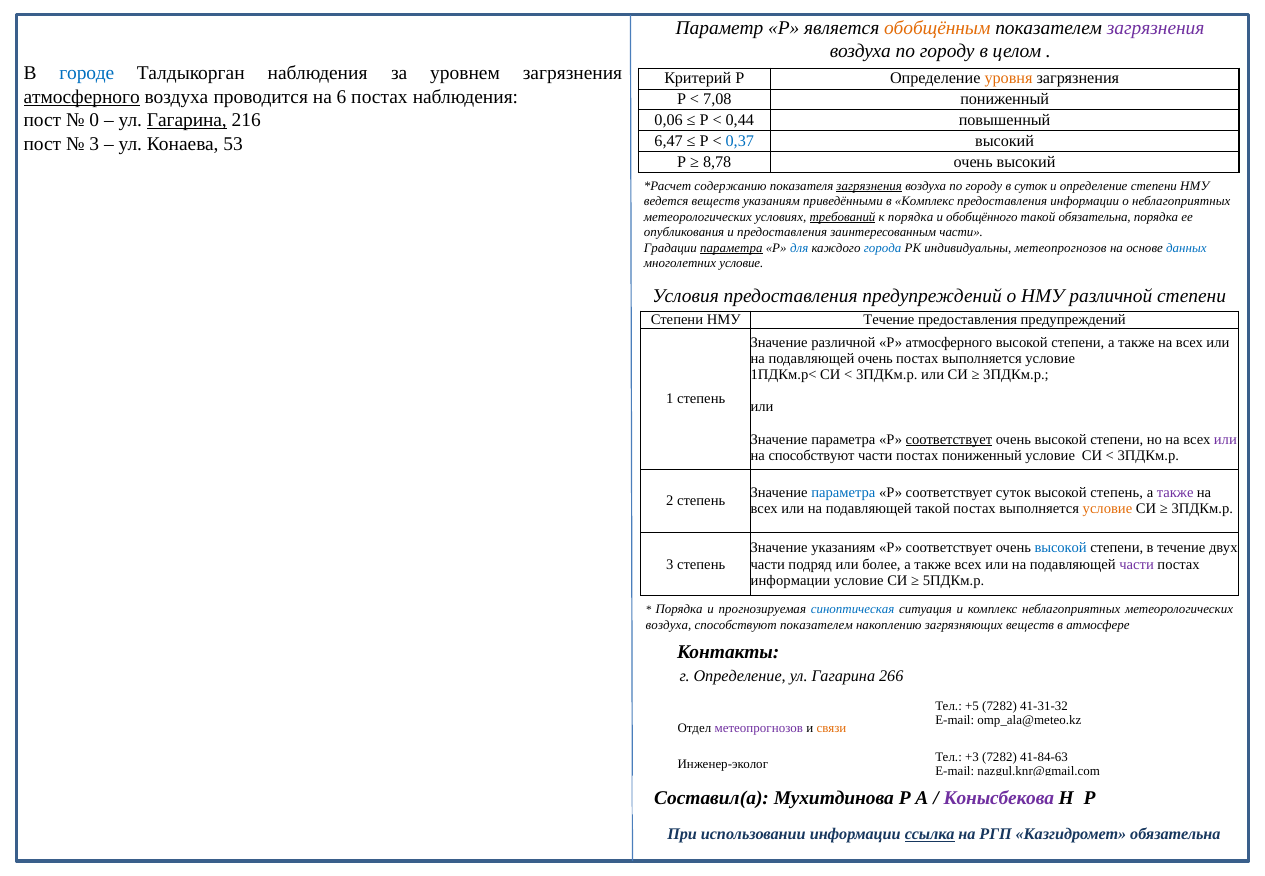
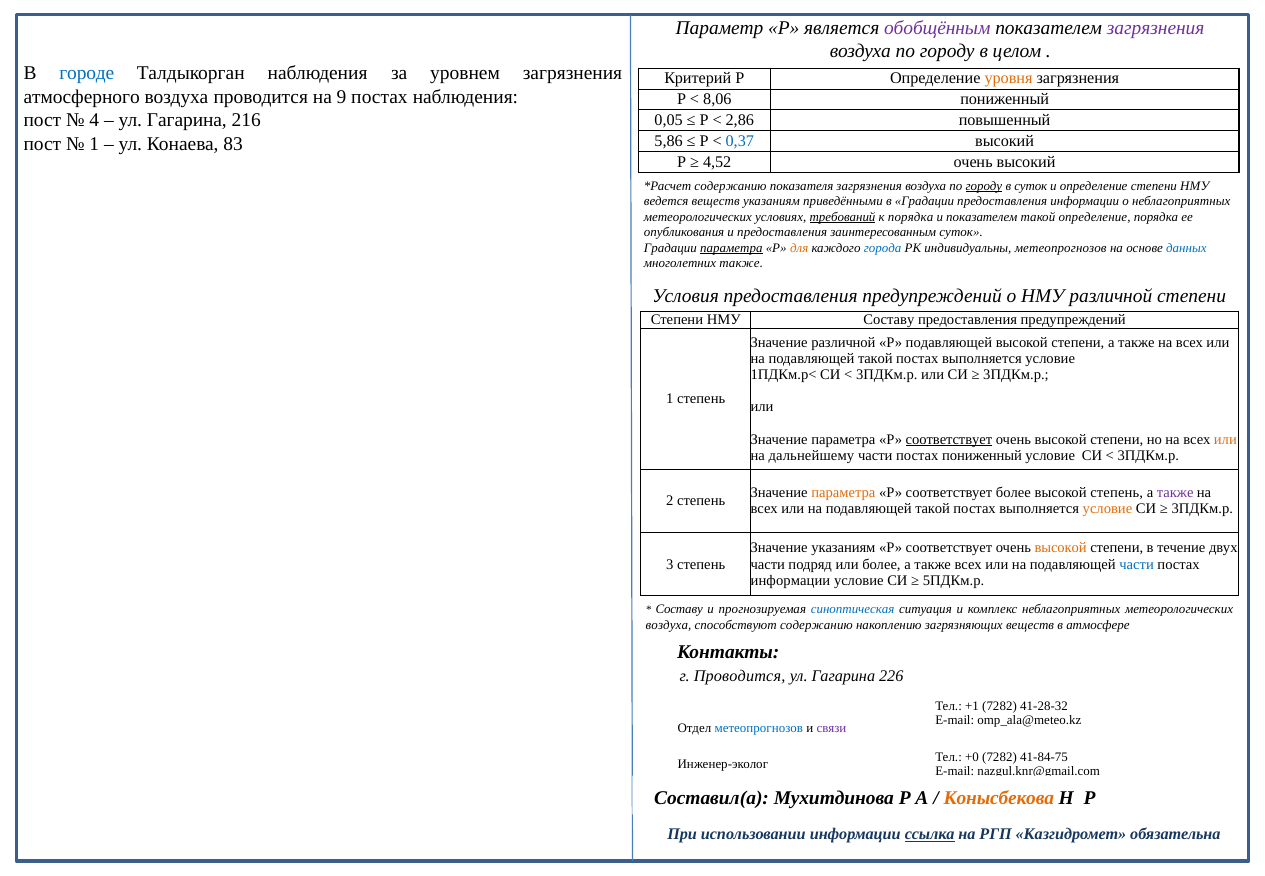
обобщённым colour: orange -> purple (937, 28)
атмосферного underline: present -> none (82, 97)
6: 6 -> 9 (342, 97)
7,08: 7,08 -> 8,06 (717, 99)
0: 0 -> 4 (94, 120)
Гагарина underline: present -> none (187, 120)
0,06: 0,06 -> 0,05 (669, 120)
0,44: 0,44 -> 2,86 (740, 120)
6,47: 6,47 -> 5,86 (669, 141)
3: 3 -> 1 (94, 144)
53: 53 -> 83 (233, 144)
8,78: 8,78 -> 4,52 (717, 162)
загрязнения underline: present -> none (869, 186)
городу underline: none -> present (984, 186)
в Комплекс: Комплекс -> Градации (924, 201)
и обобщённого: обобщённого -> показателем (982, 217)
такой обязательна: обязательна -> определение (1095, 217)
заинтересованным части: части -> суток (961, 232)
для colour: blue -> orange (799, 248)
многолетних условие: условие -> также (741, 263)
НМУ Течение: Течение -> Составу (889, 320)
Р атмосферного: атмосферного -> подавляющей (949, 342)
очень: очень -> такой (875, 358)
или colour: purple -> orange (1225, 439)
на способствуют: способствуют -> дальнейшему (811, 455)
параметра colour: blue -> orange (843, 493)
соответствует суток: суток -> более (1013, 493)
высокой colour: blue -> orange (1061, 548)
части colour: purple -> blue (1137, 564)
Порядка: Порядка -> Составу (679, 609)
способствуют показателем: показателем -> содержанию (816, 625)
г Определение: Определение -> Проводится (740, 676)
266: 266 -> 226 (891, 676)
+5: +5 -> +1 (972, 706)
41-31-32: 41-31-32 -> 41-28-32 (1044, 706)
метеопрогнозов colour: purple -> blue (759, 728)
связи colour: orange -> purple (831, 728)
+3: +3 -> +0 (972, 757)
41-84-63: 41-84-63 -> 41-84-75 (1044, 757)
Конысбекова colour: purple -> orange (999, 797)
